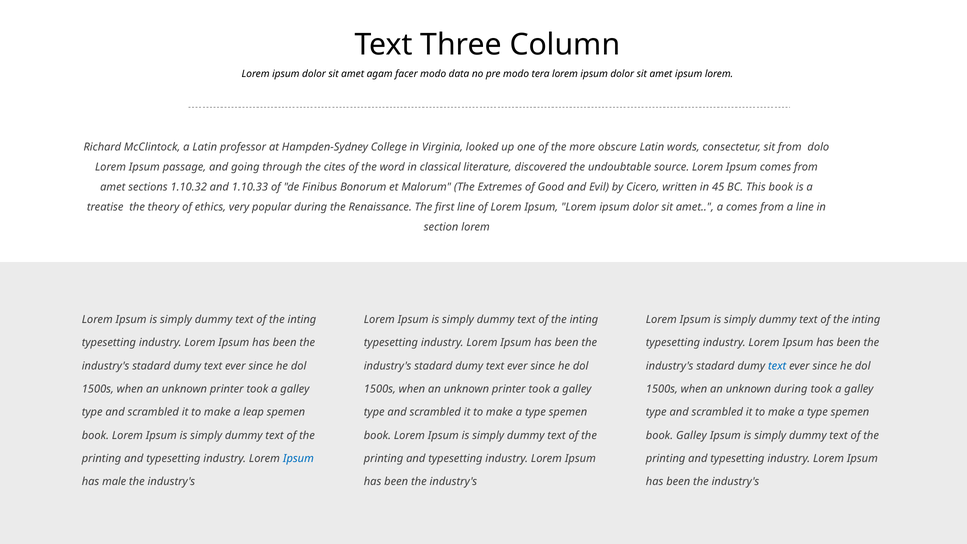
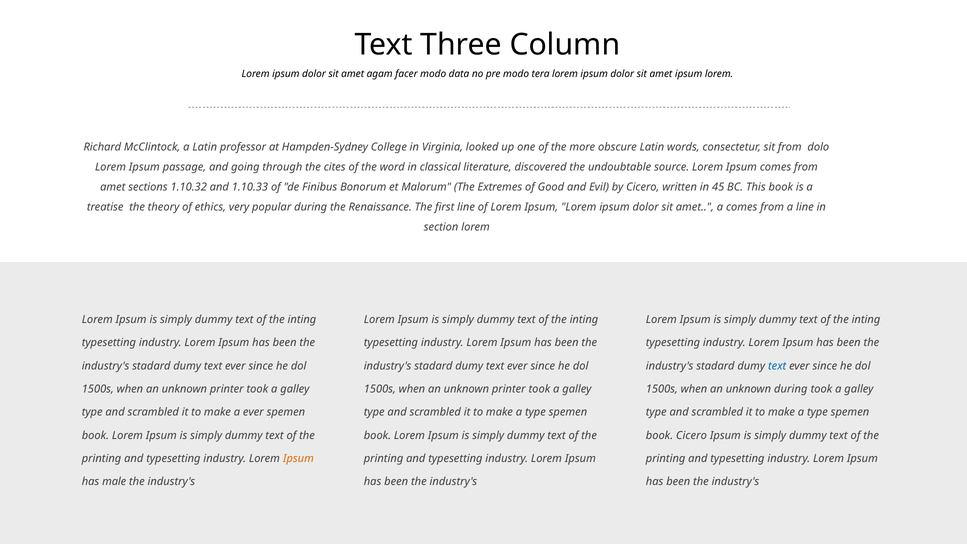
a leap: leap -> ever (253, 412)
book Galley: Galley -> Cicero (691, 435)
Ipsum colour: blue -> orange (298, 459)
